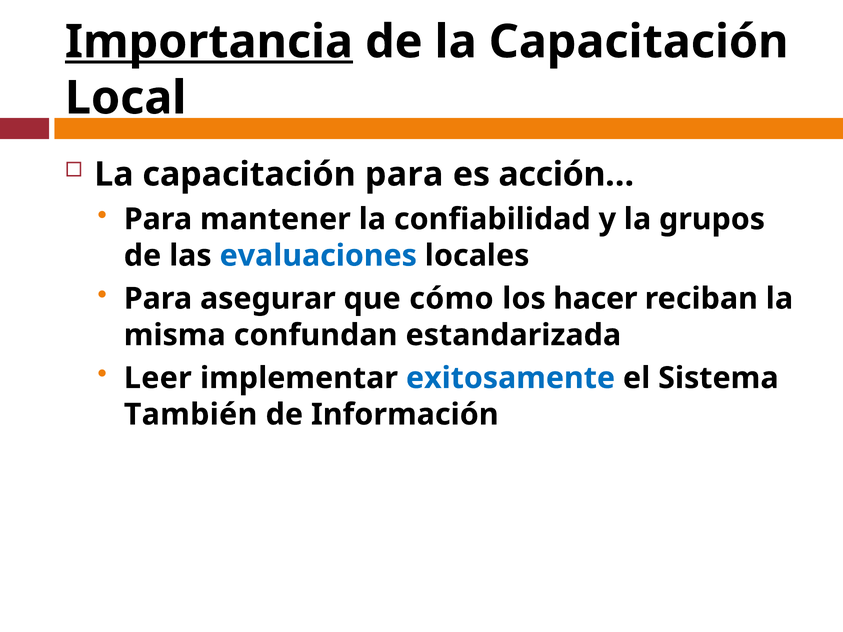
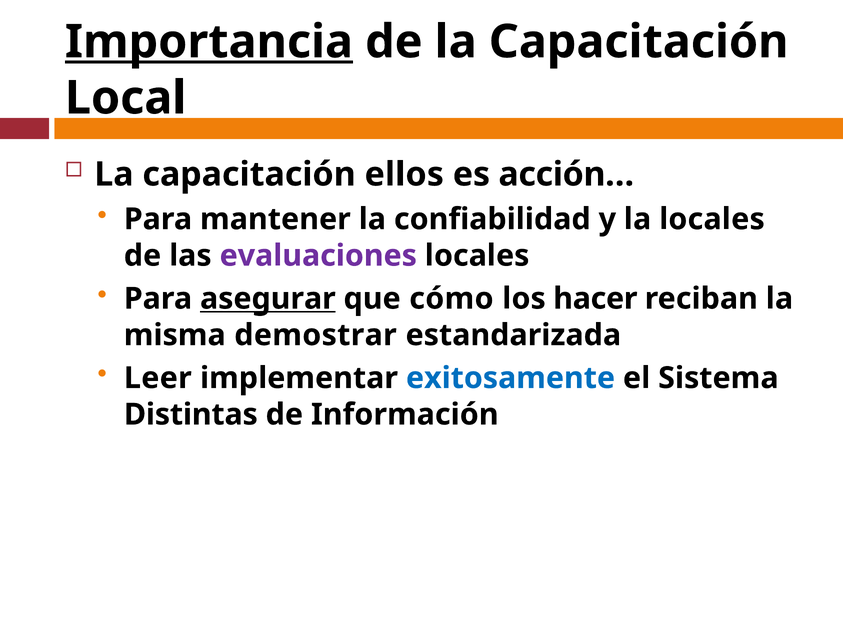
capacitación para: para -> ellos (404, 174)
la grupos: grupos -> locales (712, 219)
evaluaciones colour: blue -> purple (318, 256)
asegurar underline: none -> present (268, 299)
confundan: confundan -> demostrar (316, 335)
También: También -> Distintas (191, 415)
